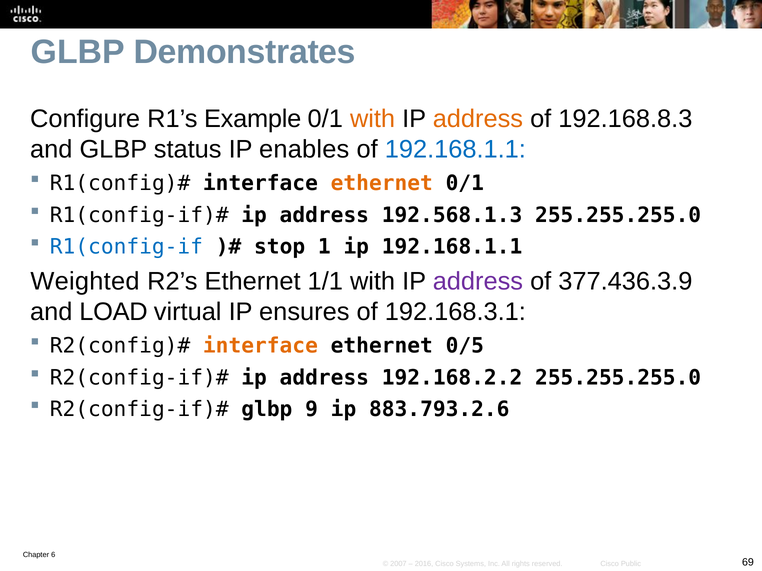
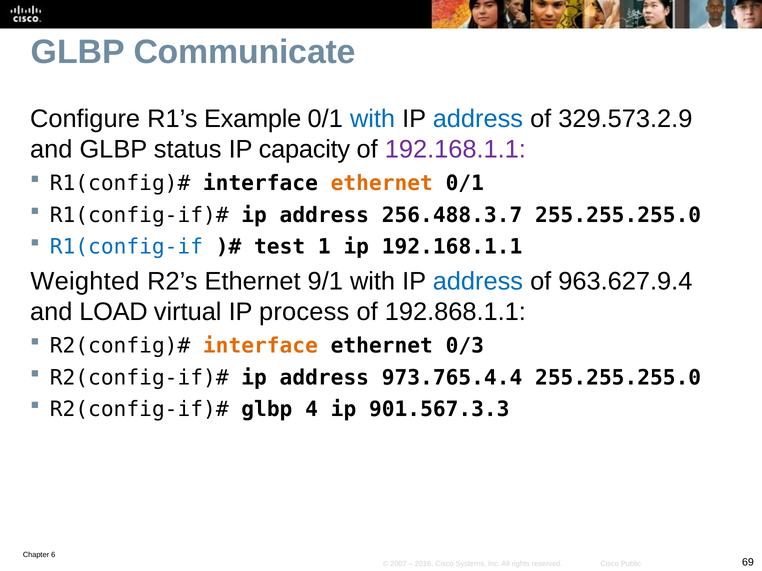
Demonstrates: Demonstrates -> Communicate (245, 52)
with colour: orange -> blue (373, 119)
address colour: orange -> blue (478, 119)
192.168.8.3: 192.168.8.3 -> 329.573.2.9 (625, 119)
enables: enables -> capacity (304, 150)
192.168.1.1 colour: blue -> purple (455, 150)
192.568.1.3: 192.568.1.3 -> 256.488.3.7 (452, 215)
stop: stop -> test (280, 247)
1/1: 1/1 -> 9/1 (325, 282)
address colour: purple -> blue (478, 282)
377.436.3.9: 377.436.3.9 -> 963.627.9.4 (625, 282)
ensures: ensures -> process (304, 312)
192.168.3.1: 192.168.3.1 -> 192.868.1.1 (455, 312)
0/5: 0/5 -> 0/3 (465, 346)
192.168.2.2: 192.168.2.2 -> 973.765.4.4 (452, 378)
9: 9 -> 4 (312, 410)
883.793.2.6: 883.793.2.6 -> 901.567.3.3 (439, 410)
